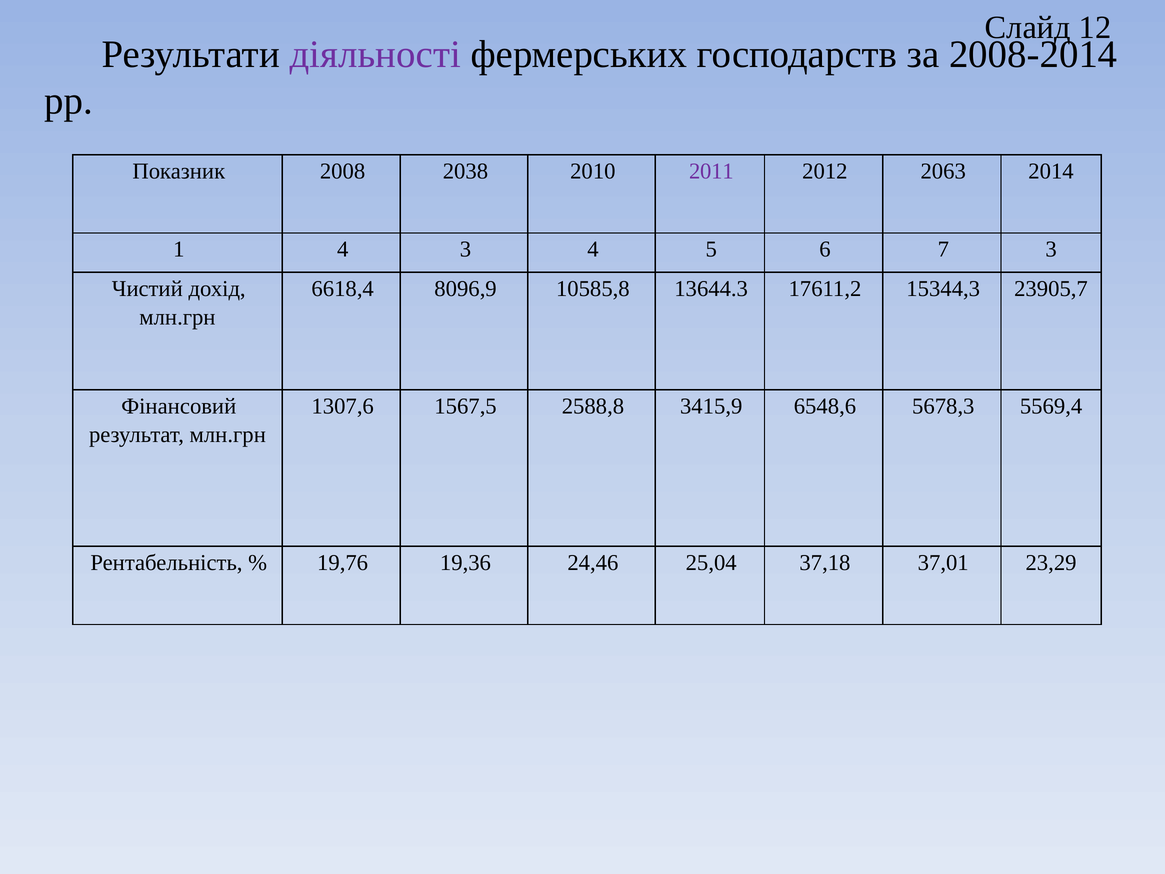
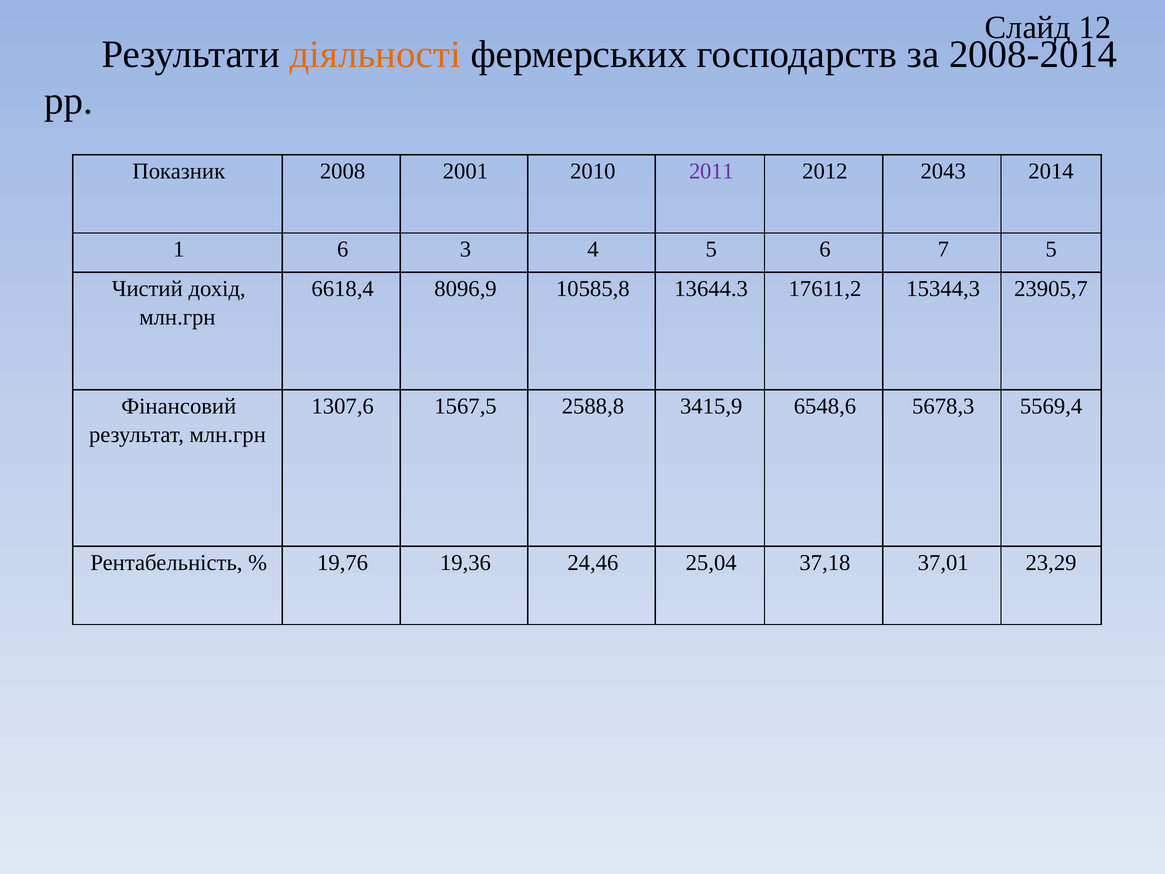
діяльності colour: purple -> orange (375, 54)
2038: 2038 -> 2001 (465, 171)
2063: 2063 -> 2043 (943, 171)
1 4: 4 -> 6 (343, 249)
7 3: 3 -> 5 (1051, 249)
